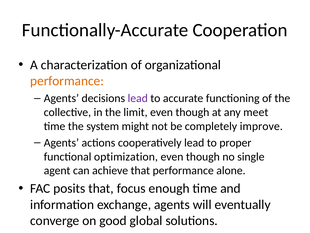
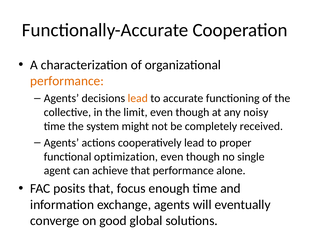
lead colour: purple -> orange (138, 98)
meet: meet -> noisy (256, 112)
improve: improve -> received (261, 126)
